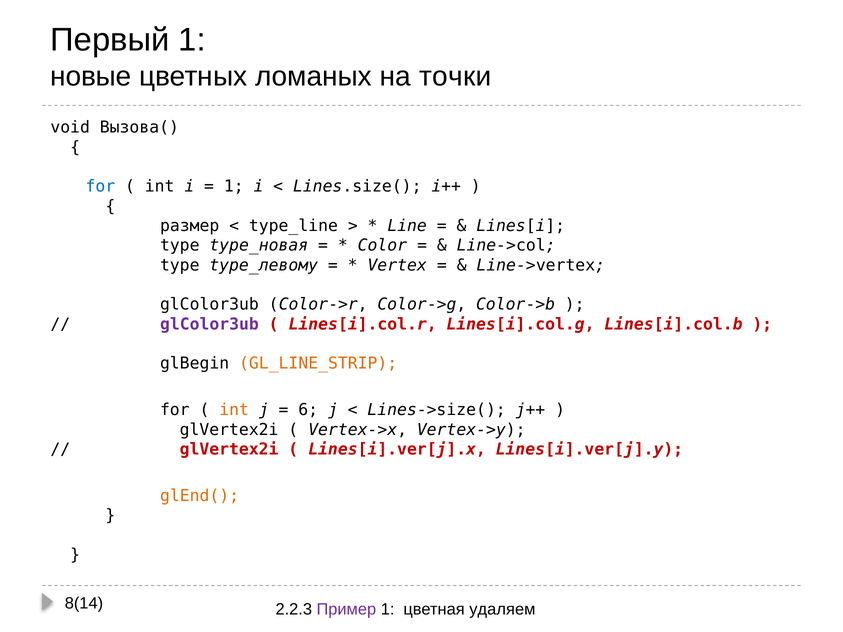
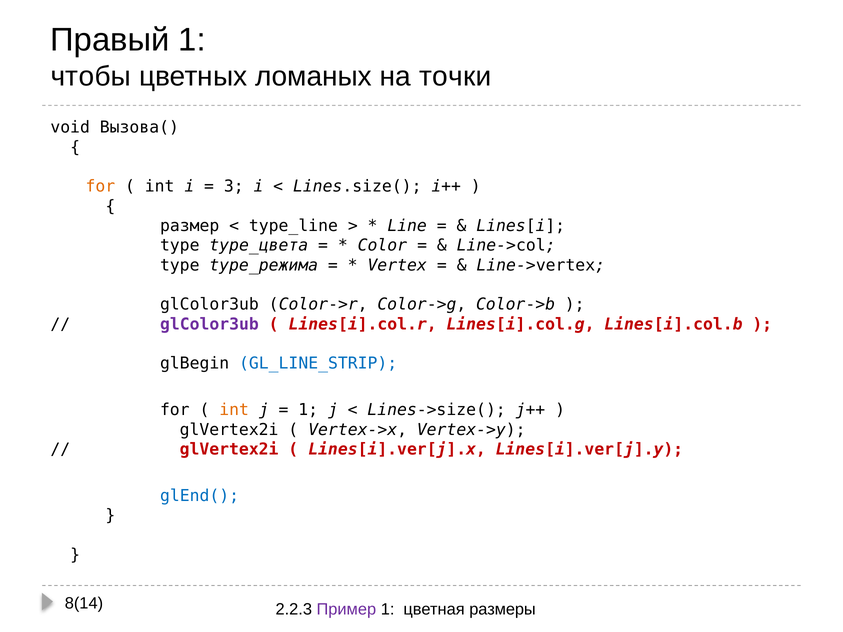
Первый: Первый -> Правый (110, 40)
новые: новые -> чтобы (91, 76)
for colour: blue -> orange (100, 187)
1: 1 -> 3 (234, 187)
type_новая: type_новая -> type_цвета (259, 246)
type_левому: type_левому -> type_режима (264, 265)
GL_LINE_STRIP colour: orange -> blue (318, 364)
6: 6 -> 1 (308, 410)
glEnd( colour: orange -> blue (200, 496)
удаляем: удаляем -> размеры (502, 610)
